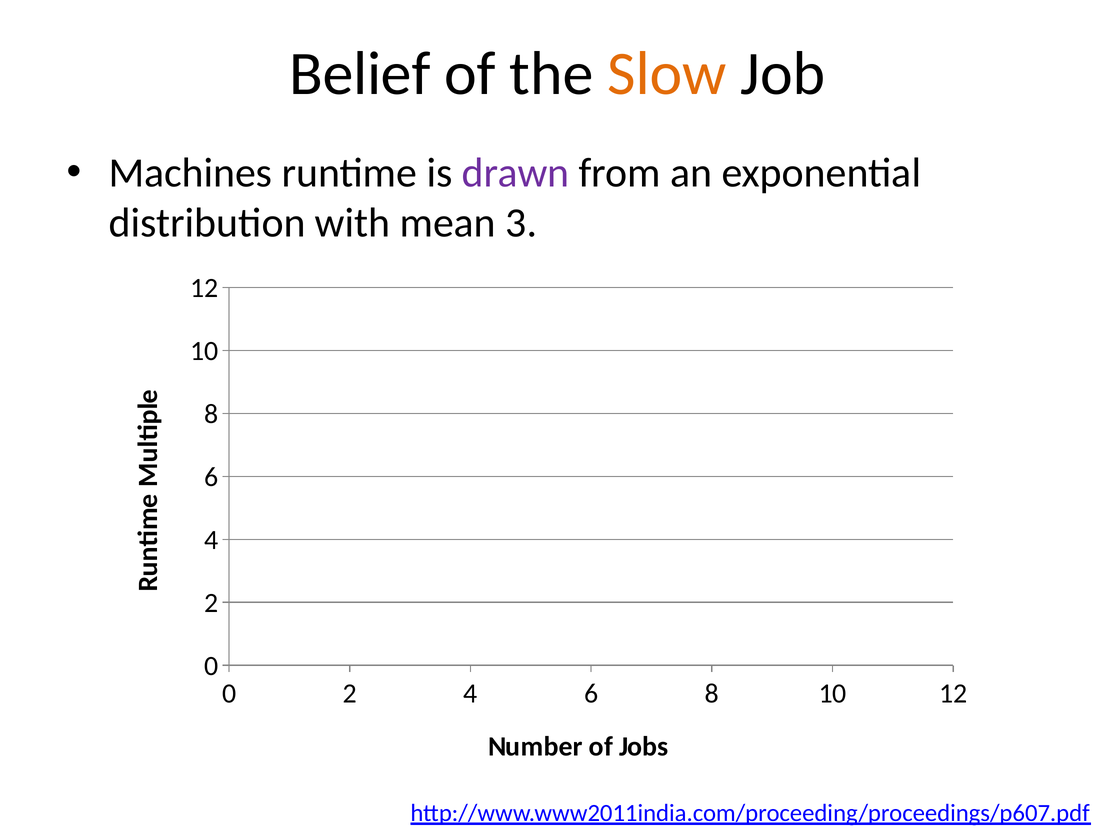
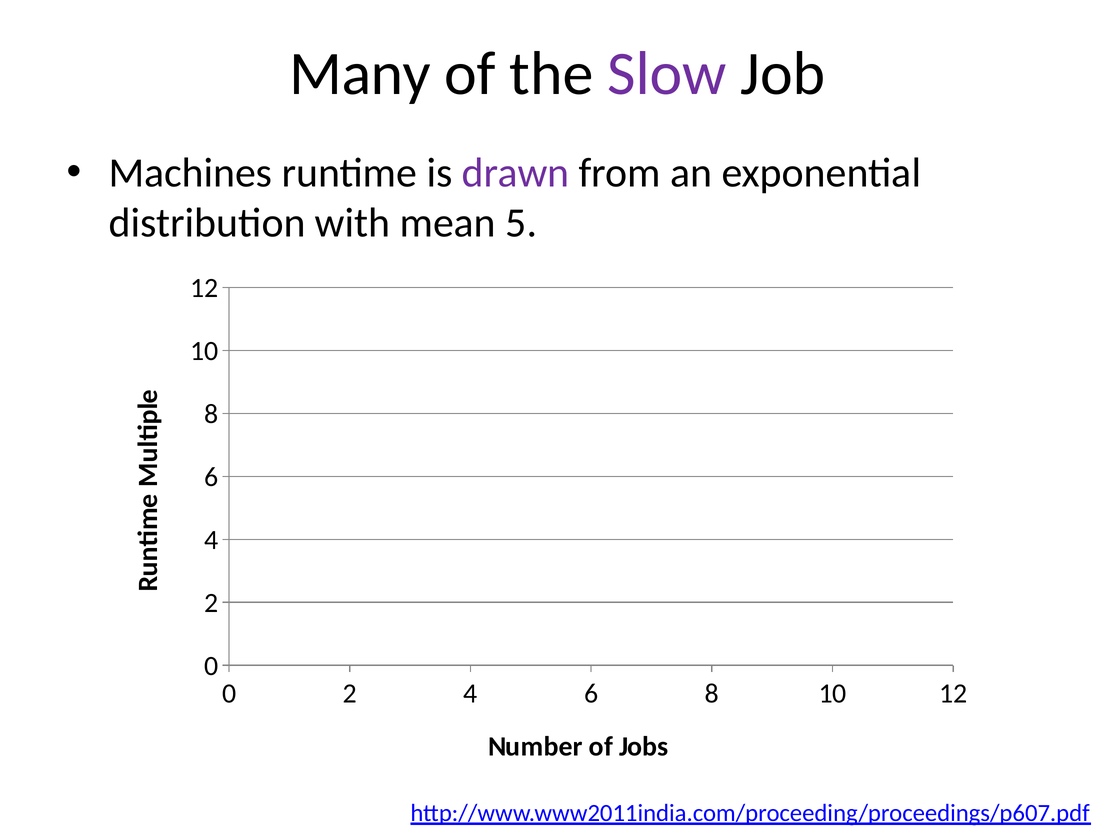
Belief: Belief -> Many (360, 74)
Slow colour: orange -> purple (667, 74)
3: 3 -> 5 (521, 223)
